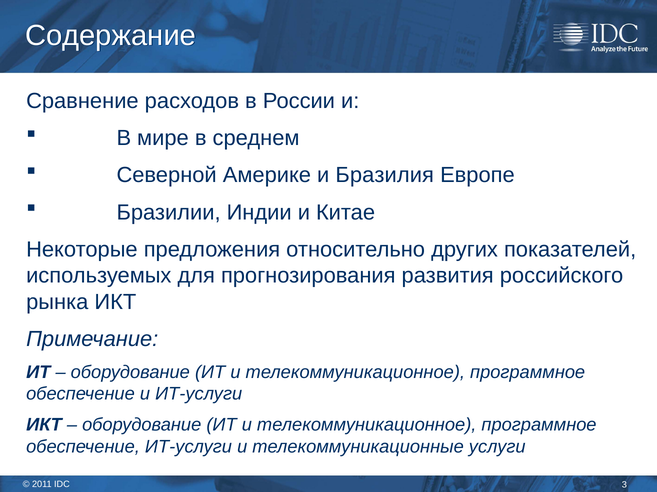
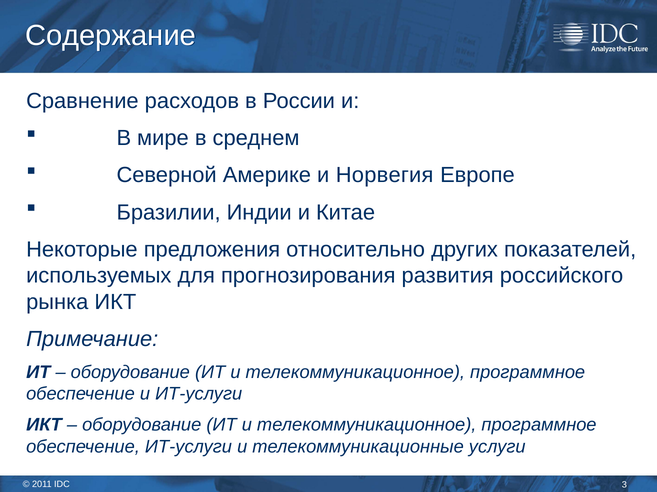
Бразилия: Бразилия -> Норвегия (385, 175)
